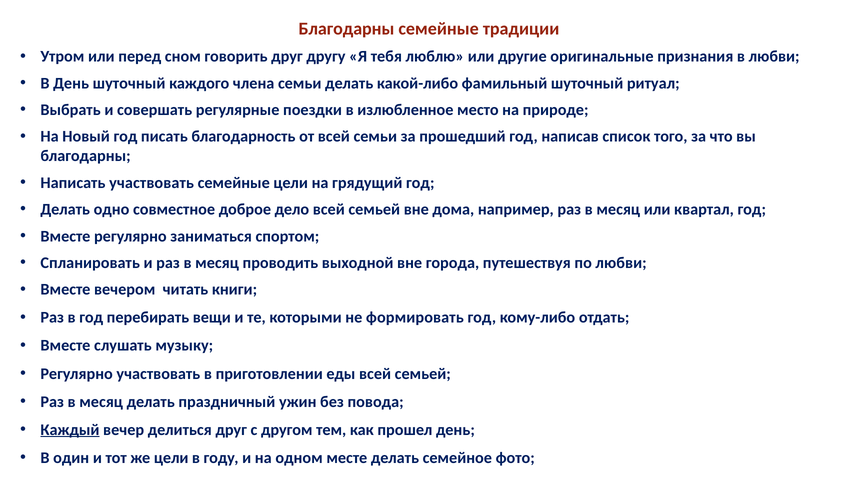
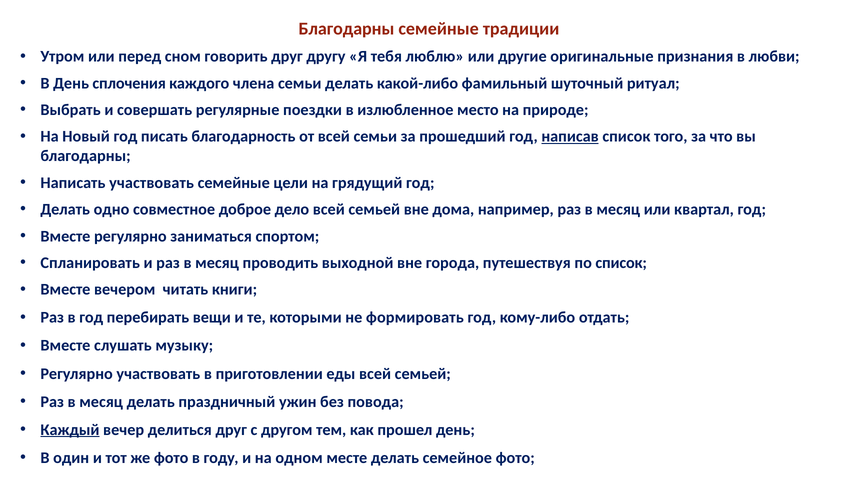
День шуточный: шуточный -> сплочения (129, 83)
написав underline: none -> present (570, 137)
по любви: любви -> список (621, 263)
же цели: цели -> фото (171, 458)
